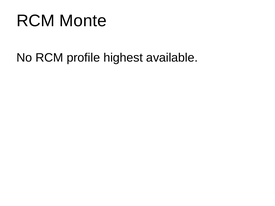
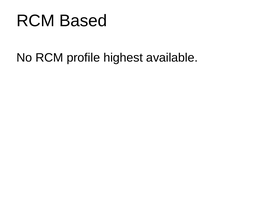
Monte: Monte -> Based (83, 21)
